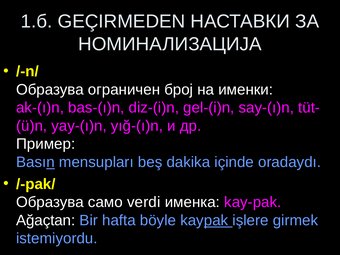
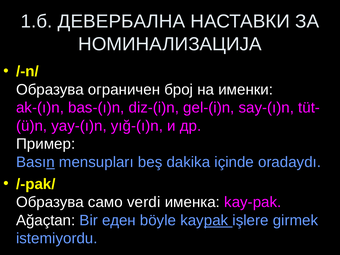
GEÇIRMEDEN: GEÇIRMEDEN -> ДЕВЕРБАЛНА (121, 21)
hafta: hafta -> еден (119, 220)
